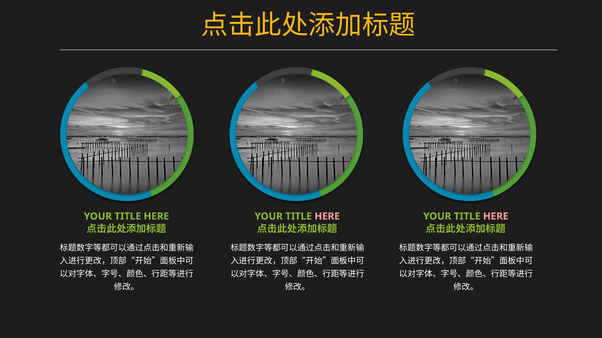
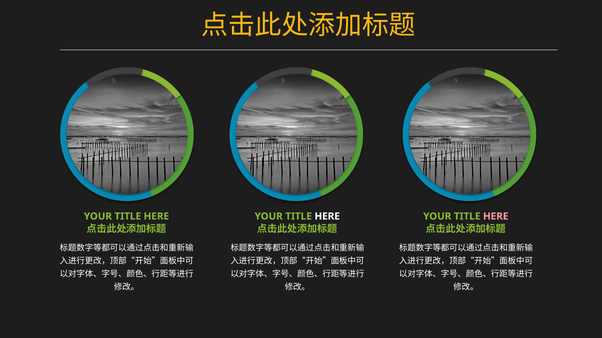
HERE colour: pink -> white (327, 217)
